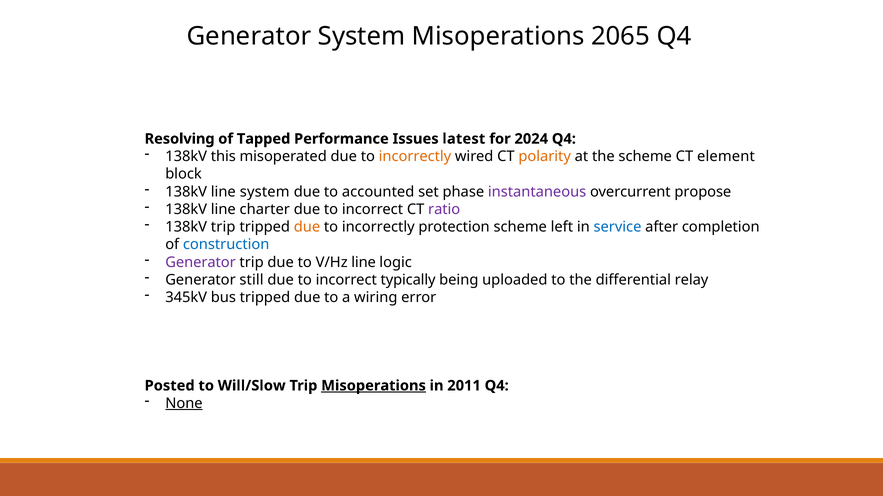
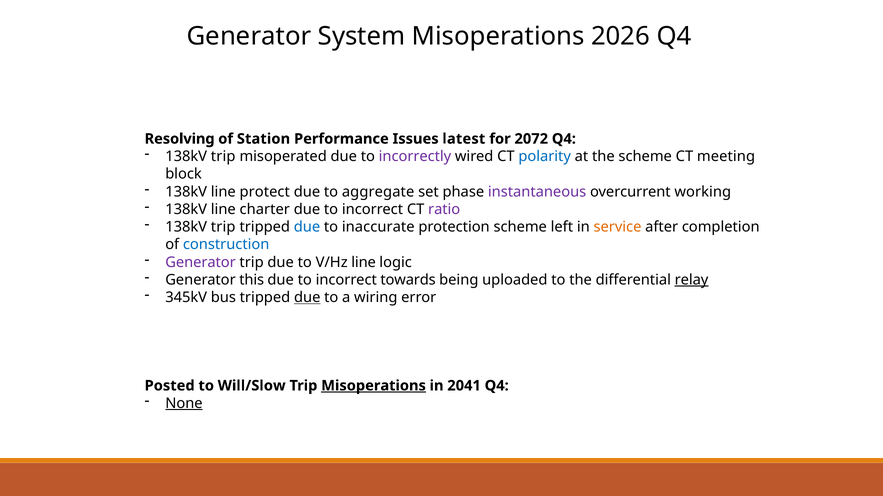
2065: 2065 -> 2026 (621, 36)
Tapped: Tapped -> Station (263, 139)
2024: 2024 -> 2072 (531, 139)
this: this -> trip (223, 157)
incorrectly colour: orange -> purple (415, 157)
polarity colour: orange -> blue (545, 157)
element: element -> meeting (726, 157)
line system: system -> protect (265, 192)
accounted: accounted -> aggregate (378, 192)
propose: propose -> working (703, 192)
due colour: orange -> blue (307, 227)
incorrectly: incorrectly -> inaccurate (378, 227)
service colour: blue -> orange (618, 227)
still: still -> this (252, 280)
typically: typically -> towards (408, 280)
relay underline: none -> present (692, 280)
due underline: none -> present (307, 298)
2011: 2011 -> 2041 (464, 386)
